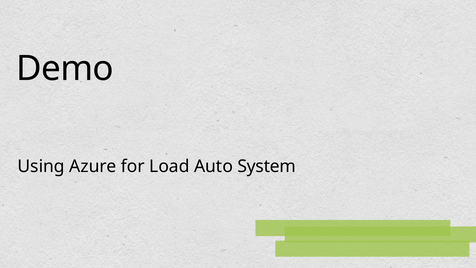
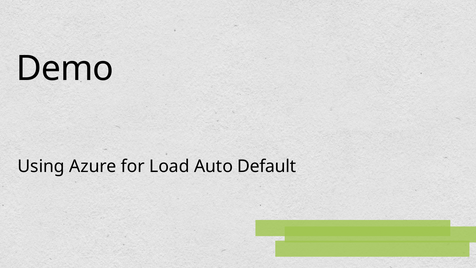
System: System -> Default (267, 166)
